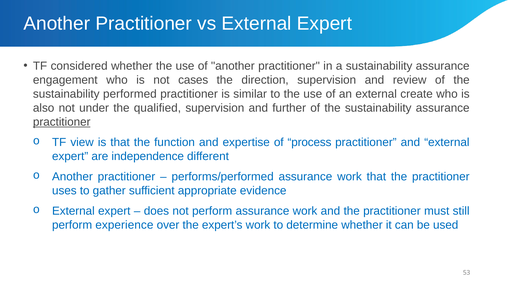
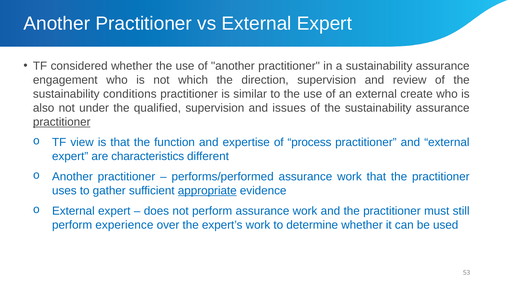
cases: cases -> which (193, 80)
performed: performed -> conditions (130, 94)
further: further -> issues (289, 108)
independence: independence -> characteristics (148, 156)
appropriate underline: none -> present (207, 191)
